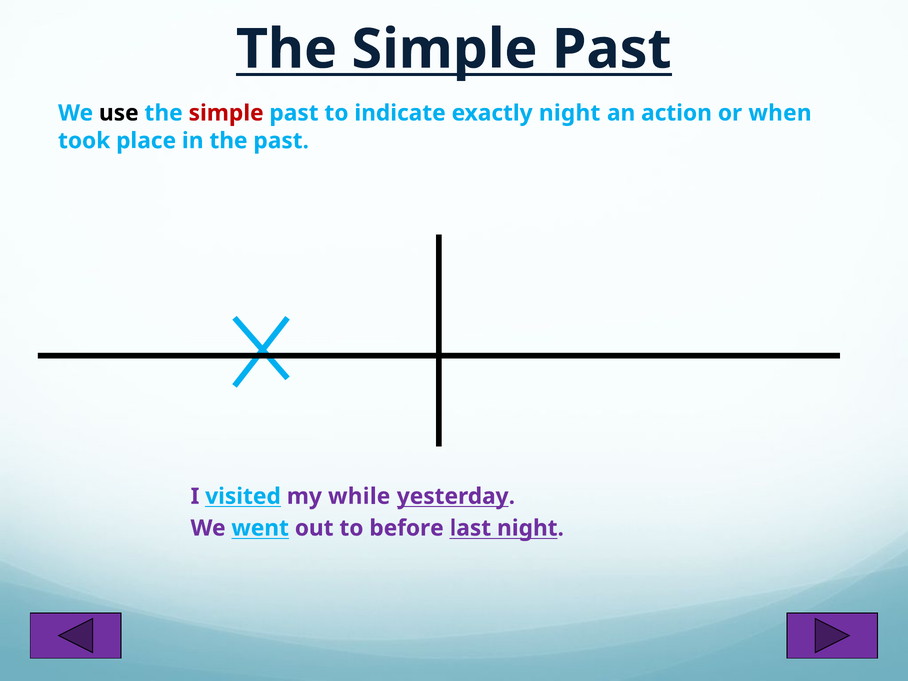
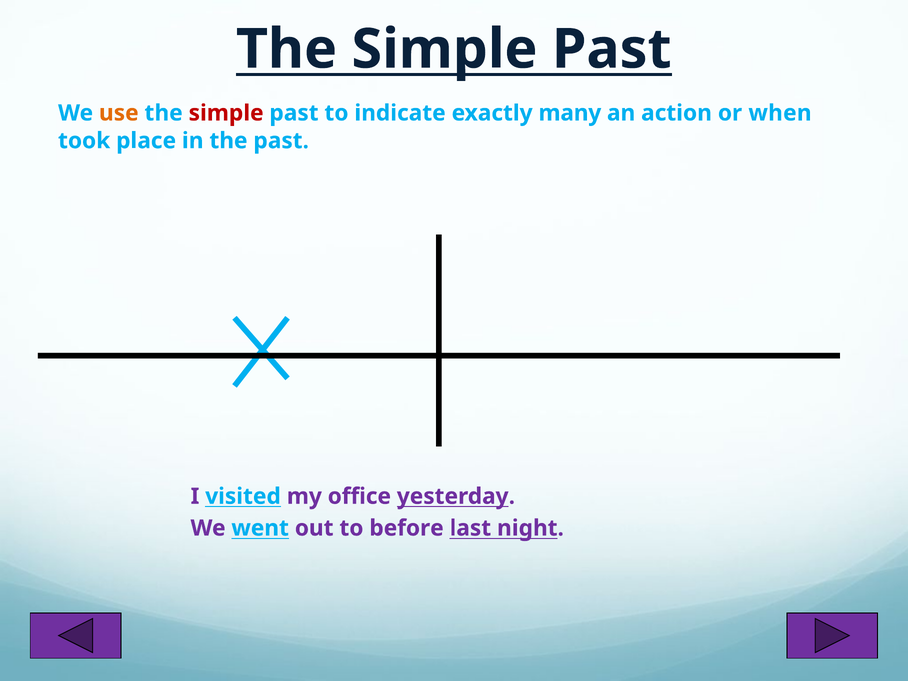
use colour: black -> orange (119, 113)
exactly night: night -> many (570, 113)
while: while -> office (359, 496)
